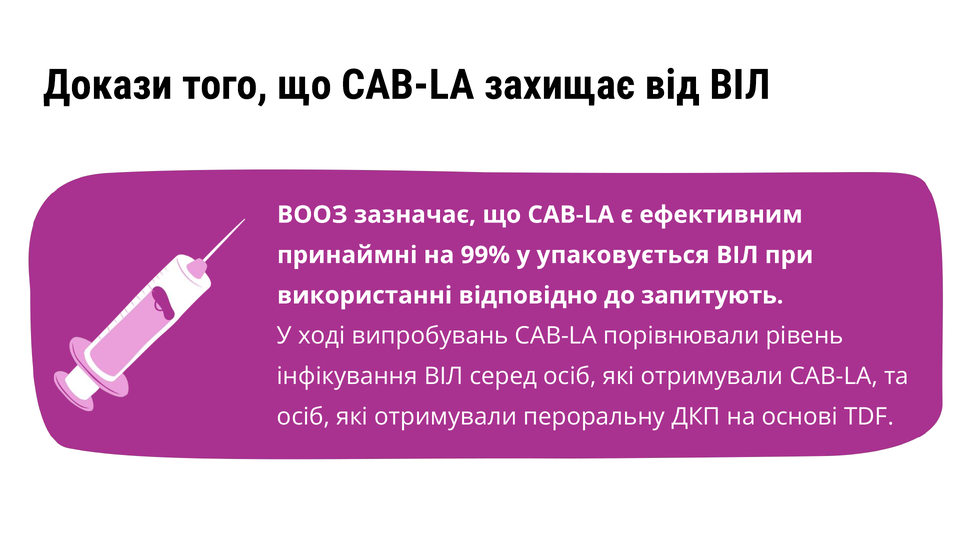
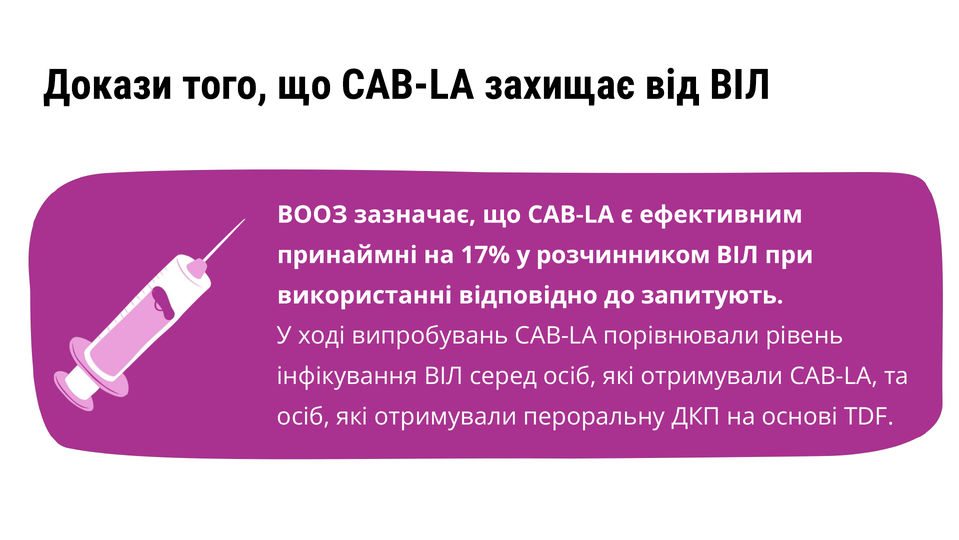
99%: 99% -> 17% (485, 255)
упаковується: упаковується -> розчинником (623, 255)
